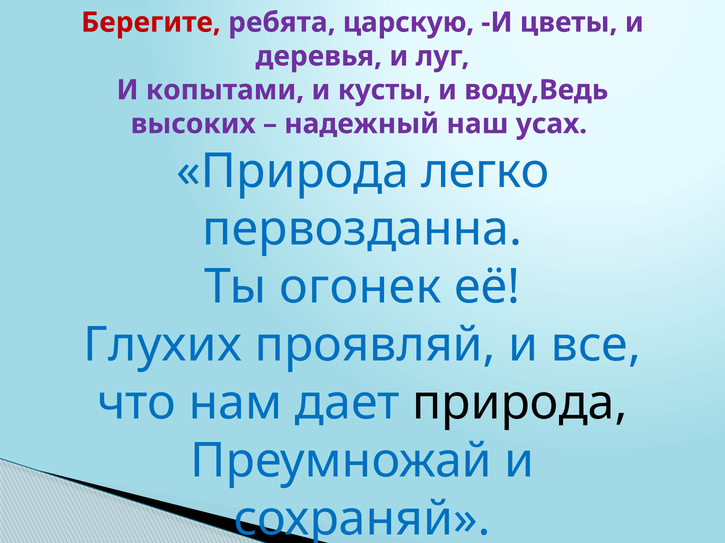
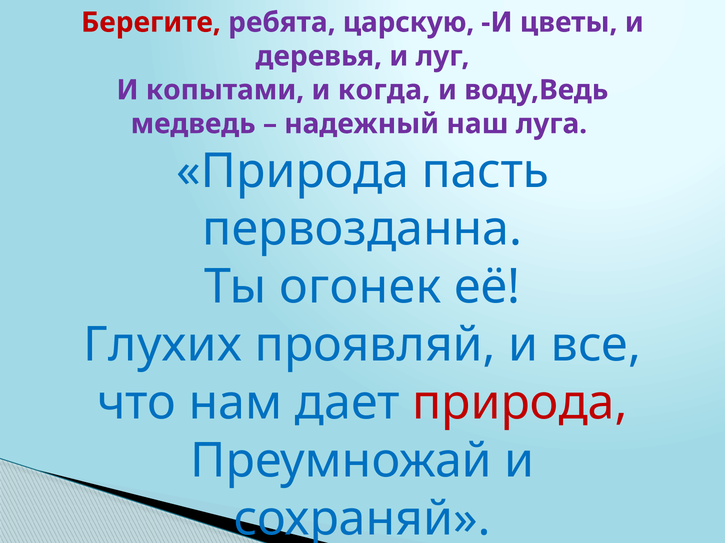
кусты: кусты -> когда (384, 90)
высоких: высоких -> медведь (193, 124)
усах: усах -> луга (551, 124)
легко: легко -> пасть (485, 171)
природа colour: black -> red (520, 403)
